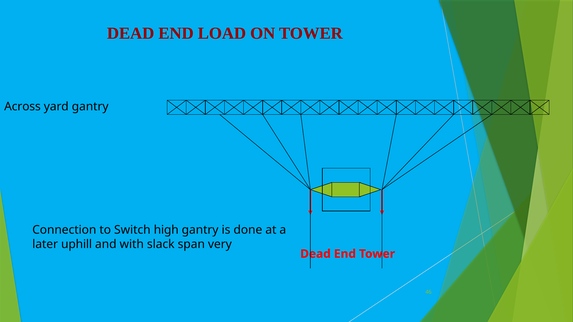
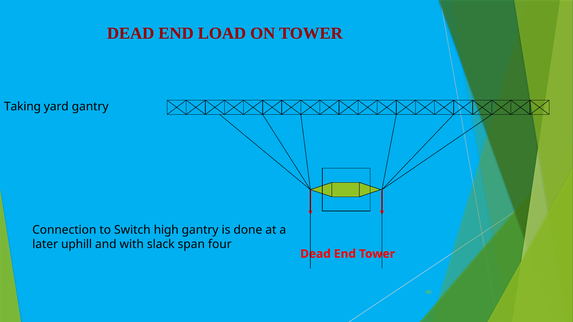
Across: Across -> Taking (23, 107)
very: very -> four (220, 244)
